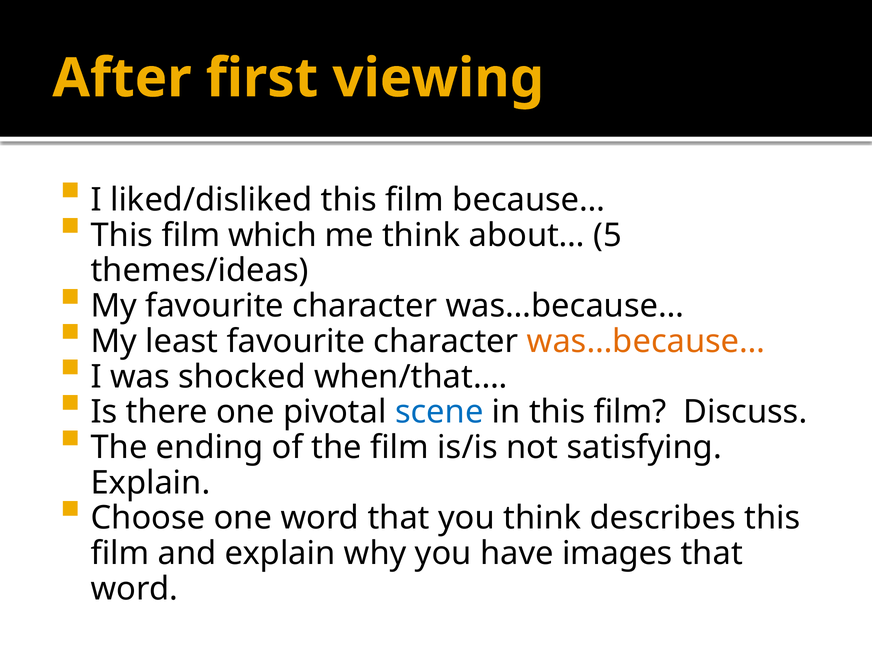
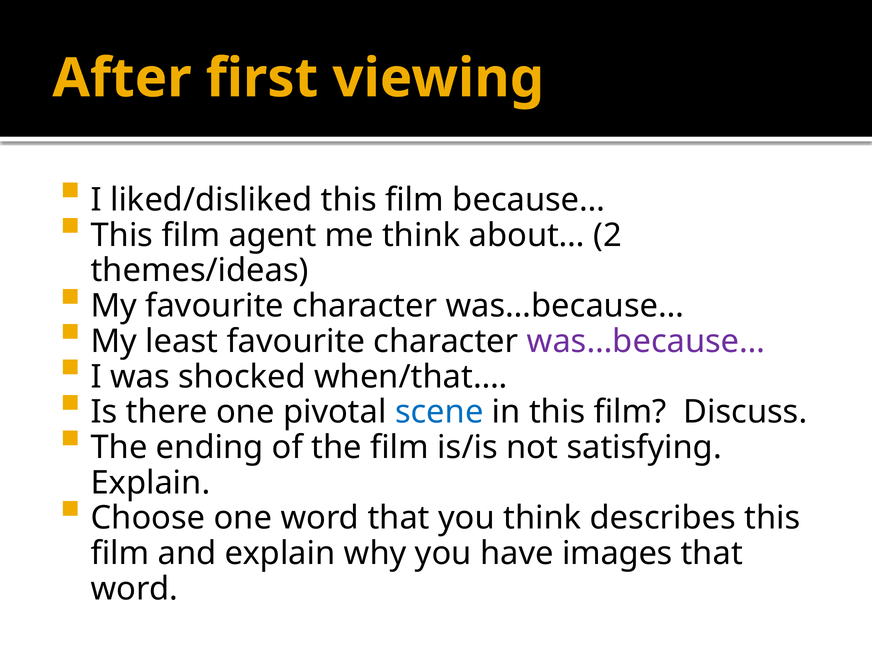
which: which -> agent (273, 235)
5: 5 -> 2 (608, 235)
was…because… colour: orange -> purple (646, 341)
